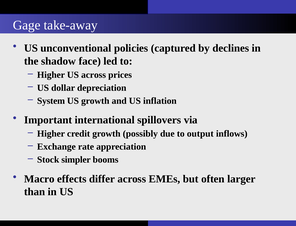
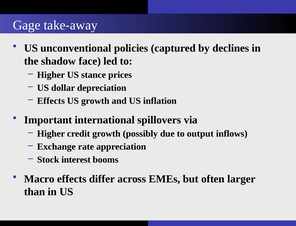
US across: across -> stance (94, 75)
System: System -> Effects (51, 101)
simpler: simpler -> interest (76, 160)
